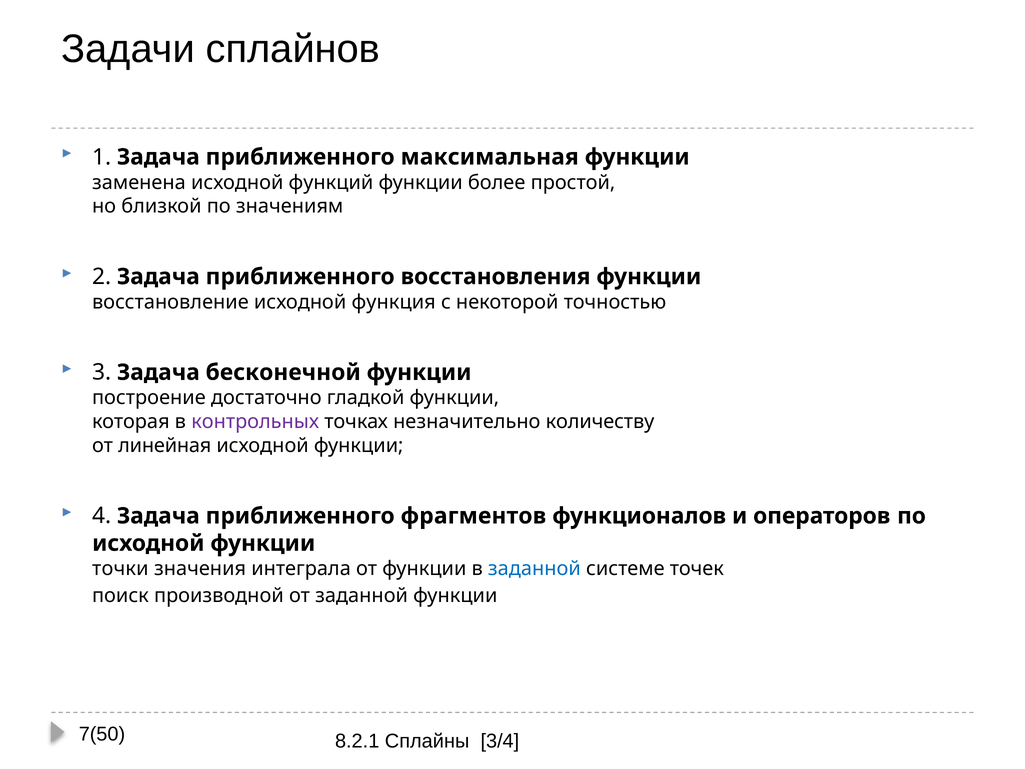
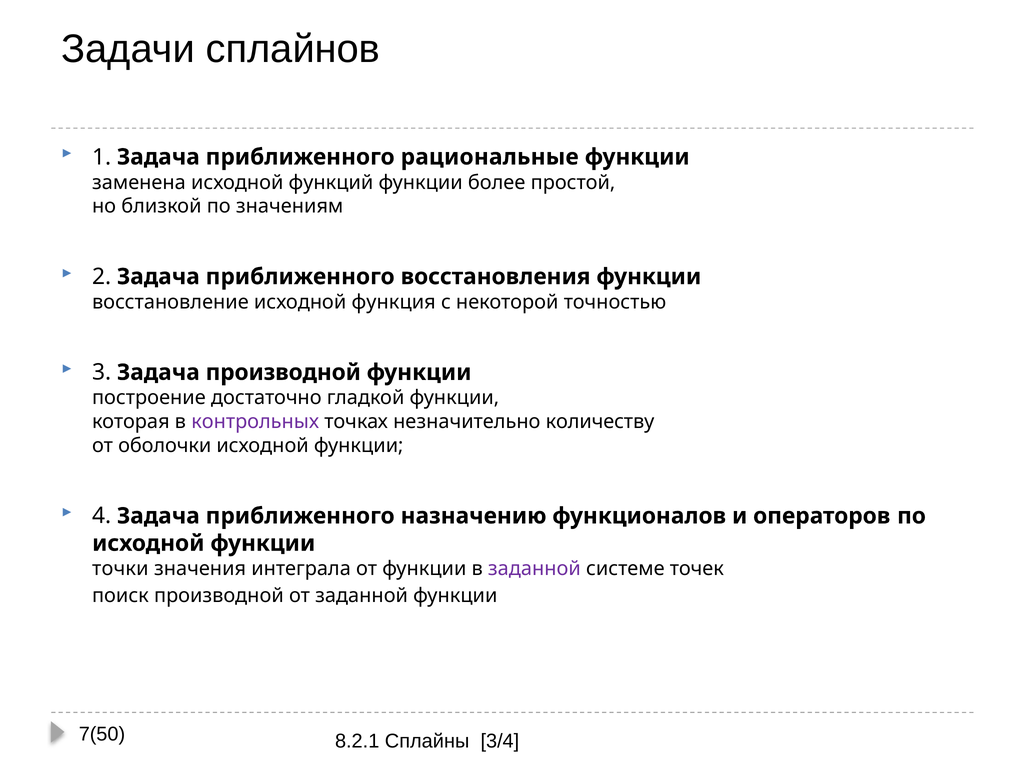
максимальная: максимальная -> рациональные (490, 157)
Задача бесконечной: бесконечной -> производной (283, 372)
линейная: линейная -> оболочки (165, 446)
фрагментов: фрагментов -> назначению (474, 516)
заданной colour: blue -> purple (534, 569)
